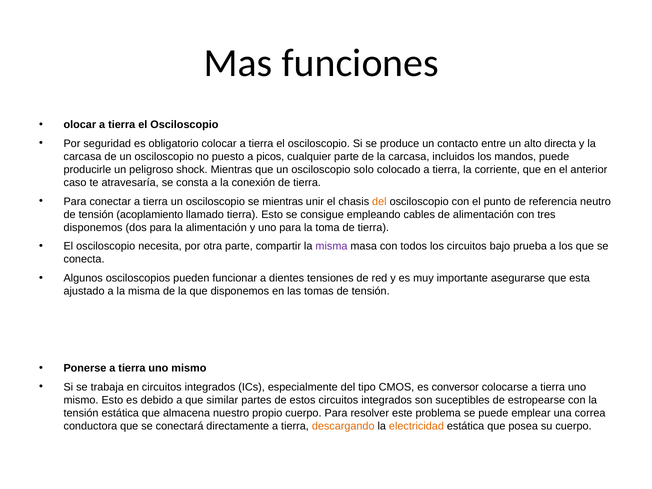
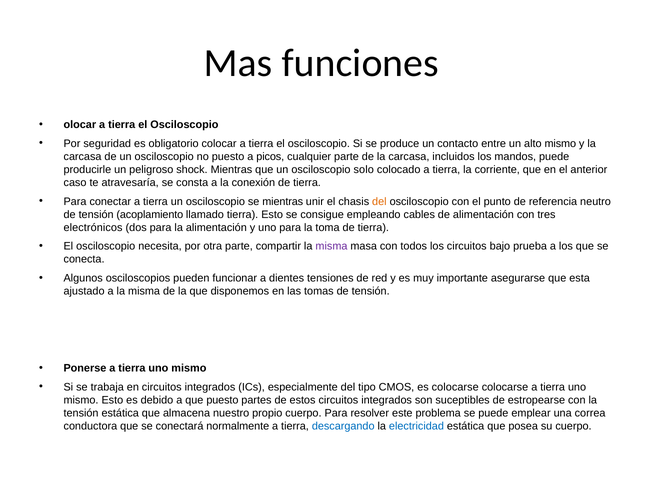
alto directa: directa -> mismo (560, 143)
disponemos: disponemos -> electrónicos (93, 228)
es conversor: conversor -> colocarse (455, 387)
que similar: similar -> puesto (222, 400)
directamente: directamente -> normalmente (238, 426)
descargando colour: orange -> blue (343, 426)
electricidad colour: orange -> blue (416, 426)
